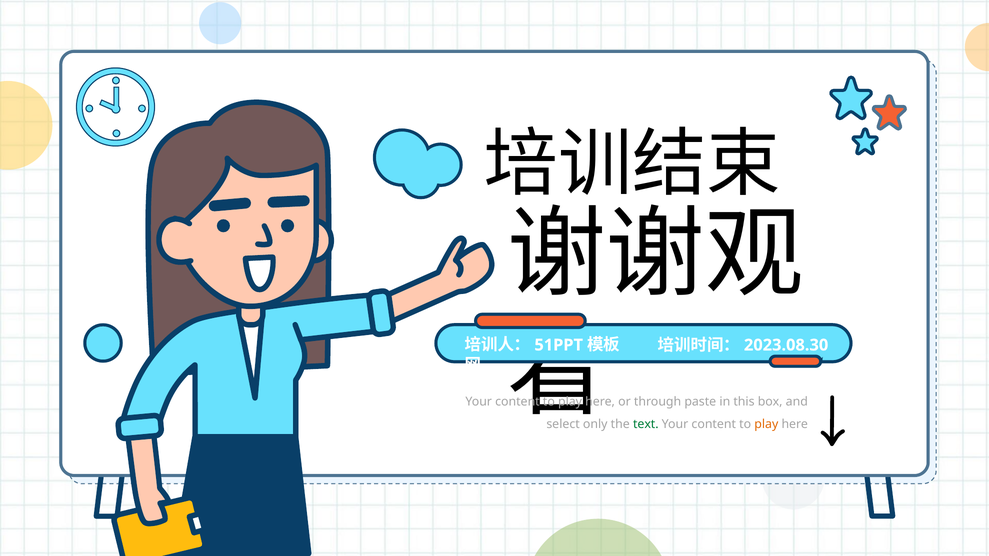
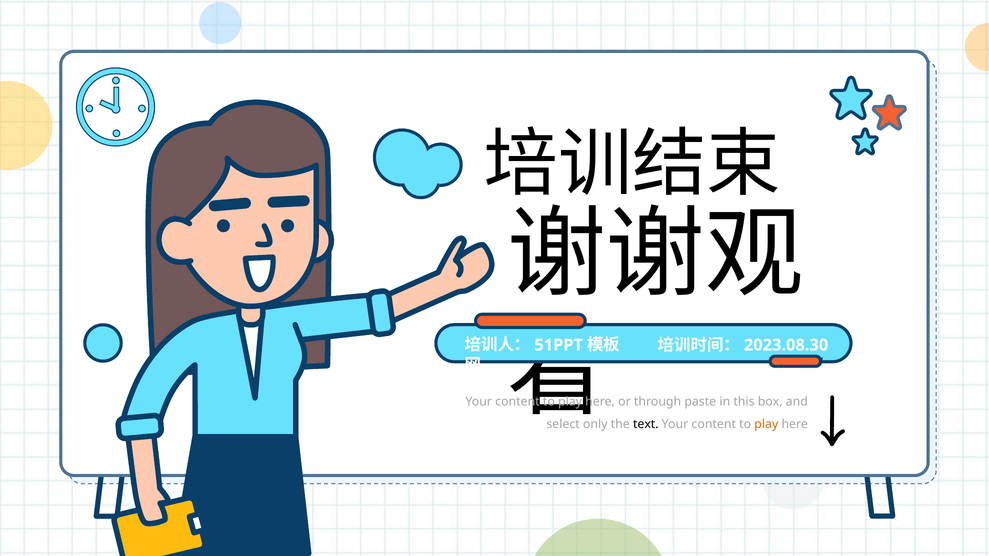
text colour: green -> black (646, 424)
